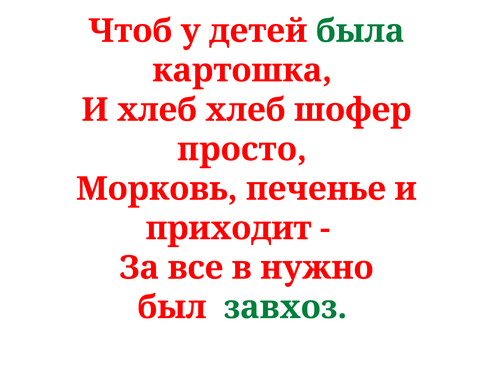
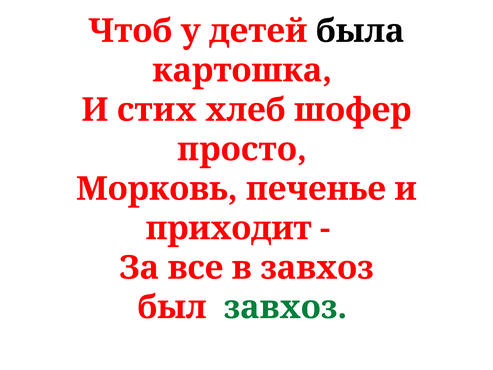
была colour: green -> black (360, 31)
И хлеб: хлеб -> стих (157, 110)
в нужно: нужно -> завхоз (317, 268)
